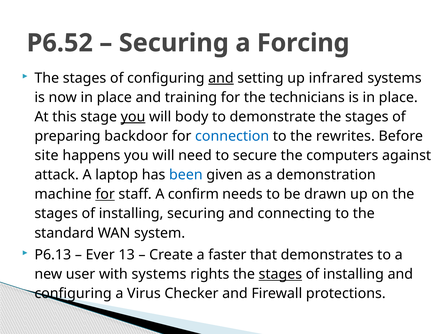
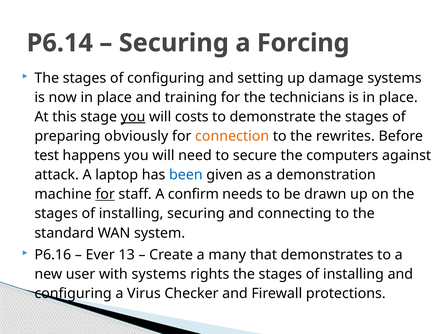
P6.52: P6.52 -> P6.14 (60, 43)
and underline: present -> none (221, 78)
infrared: infrared -> damage (336, 78)
body: body -> costs (192, 117)
backdoor: backdoor -> obviously (136, 136)
connection colour: blue -> orange (232, 136)
site: site -> test (47, 155)
P6.13: P6.13 -> P6.16 (53, 255)
faster: faster -> many (227, 255)
stages underline: present -> none (280, 274)
